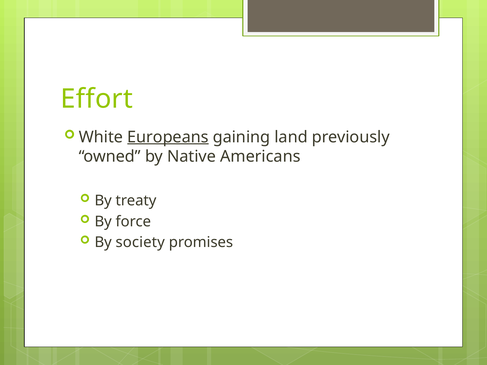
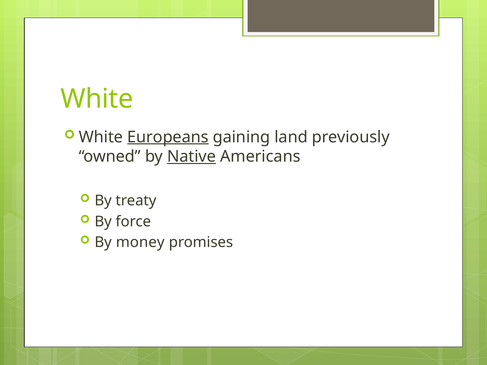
Effort: Effort -> White (97, 99)
Native underline: none -> present (192, 157)
society: society -> money (140, 242)
